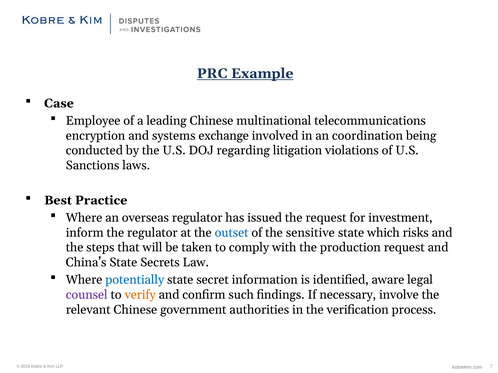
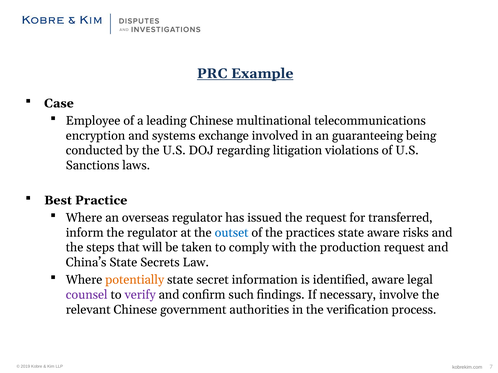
coordination: coordination -> guaranteeing (368, 136)
investment: investment -> transferred (400, 218)
sensitive: sensitive -> practices (310, 233)
state which: which -> aware (383, 233)
potentially colour: blue -> orange (135, 280)
verify colour: orange -> purple (140, 295)
